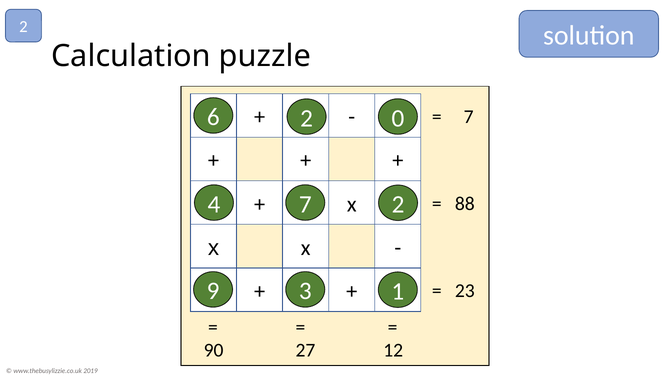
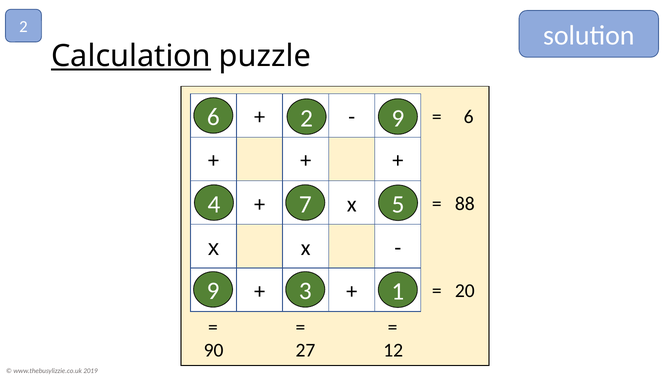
Calculation underline: none -> present (131, 56)
2 0: 0 -> 9 (398, 118)
7: 7 -> 6 (469, 117)
7 2: 2 -> 5 (398, 204)
23: 23 -> 20 (465, 291)
